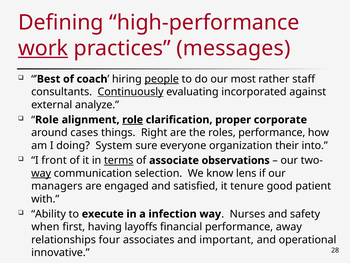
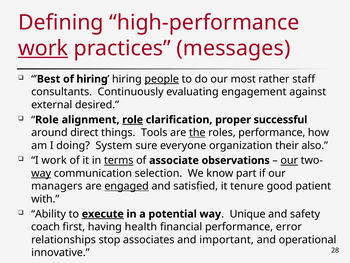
of coach: coach -> hiring (92, 79)
Continuously underline: present -> none (131, 92)
incorporated: incorporated -> engagement (254, 92)
analyze: analyze -> desired (97, 105)
corporate: corporate -> successful (280, 120)
cases: cases -> direct (84, 132)
Right: Right -> Tools (154, 132)
the underline: none -> present (197, 132)
into: into -> also (315, 145)
I front: front -> work (54, 160)
our underline: none -> present (289, 160)
lens: lens -> part (246, 173)
engaged underline: none -> present (127, 186)
execute underline: none -> present (103, 214)
infection: infection -> potential (173, 214)
Nurses: Nurses -> Unique (248, 214)
when: when -> coach (46, 226)
layoffs: layoffs -> health (141, 226)
away: away -> error (289, 226)
four: four -> stop (109, 239)
